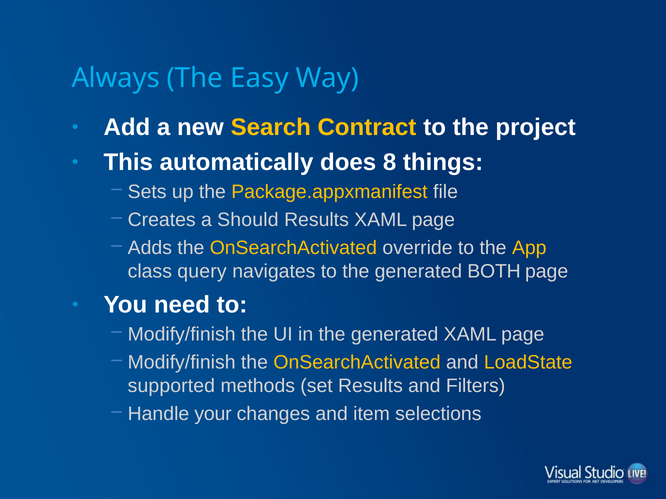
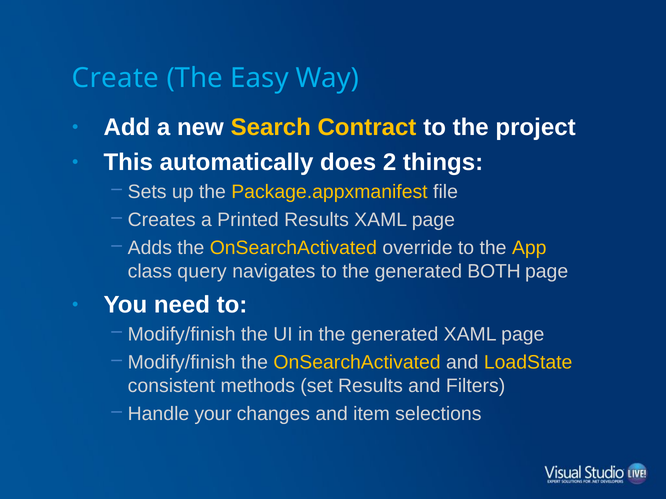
Always: Always -> Create (115, 78)
8: 8 -> 2 (390, 162)
Should: Should -> Printed (248, 220)
supported: supported -> consistent (171, 386)
